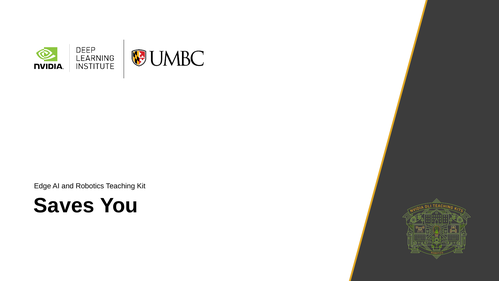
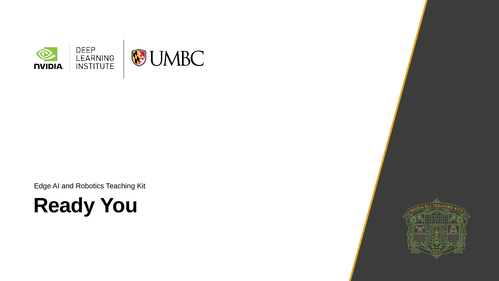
Saves: Saves -> Ready (64, 205)
